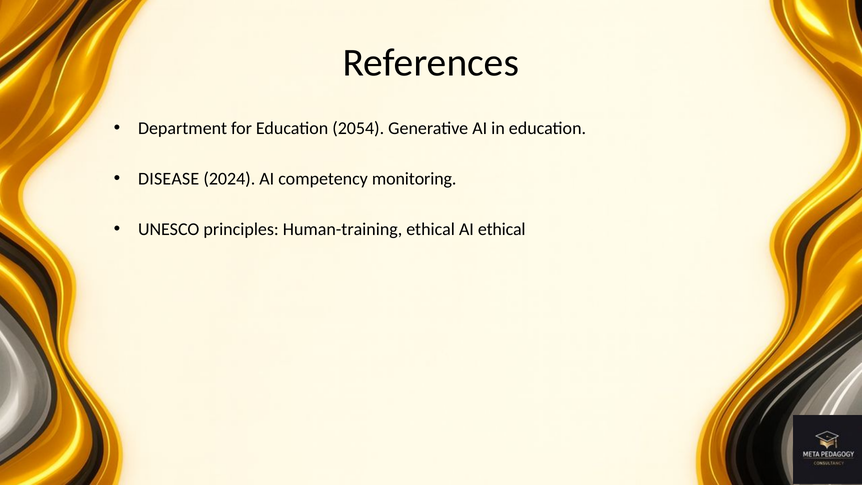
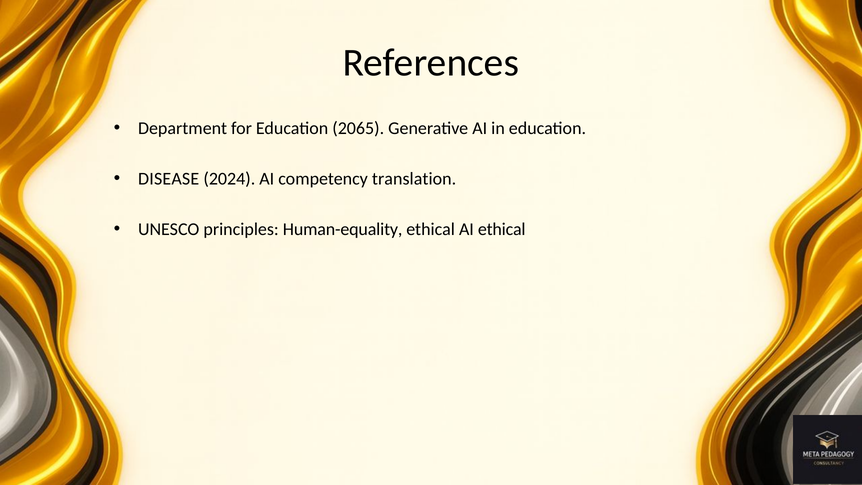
2054: 2054 -> 2065 (358, 128)
monitoring: monitoring -> translation (414, 179)
Human-training: Human-training -> Human-equality (343, 229)
